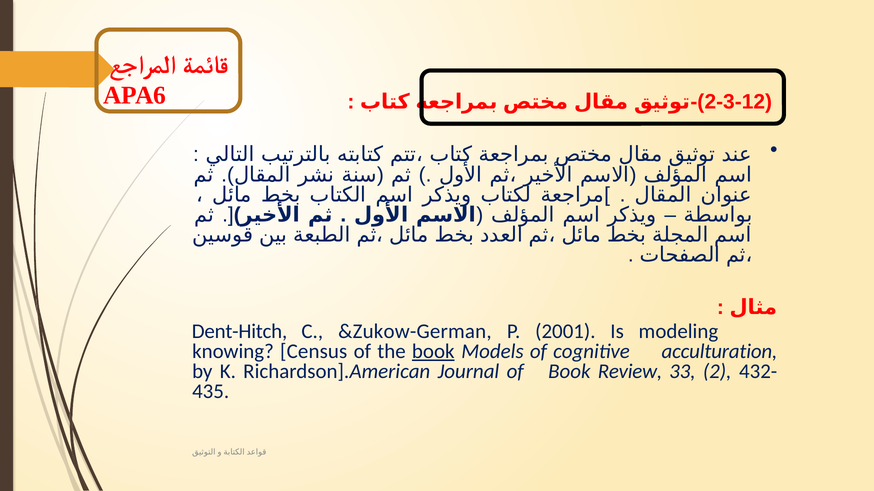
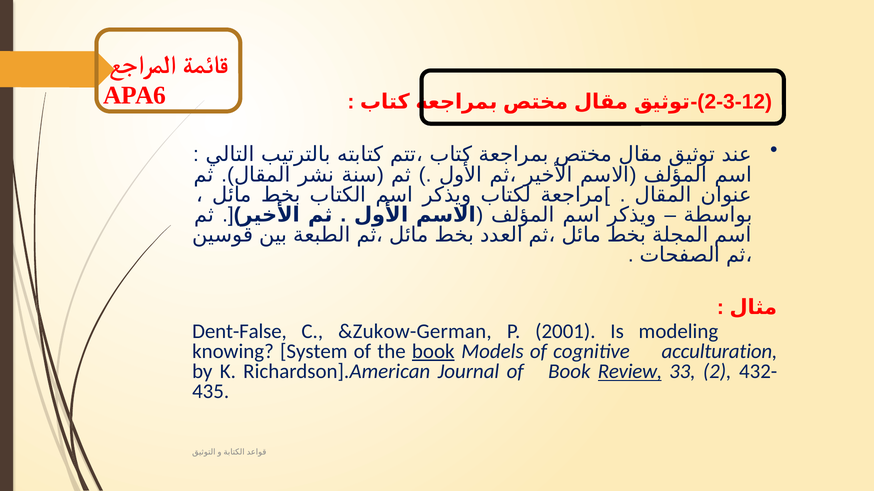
Dent-Hitch: Dent-Hitch -> Dent-False (239, 332)
Census: Census -> System (314, 352)
Review underline: none -> present (630, 372)
